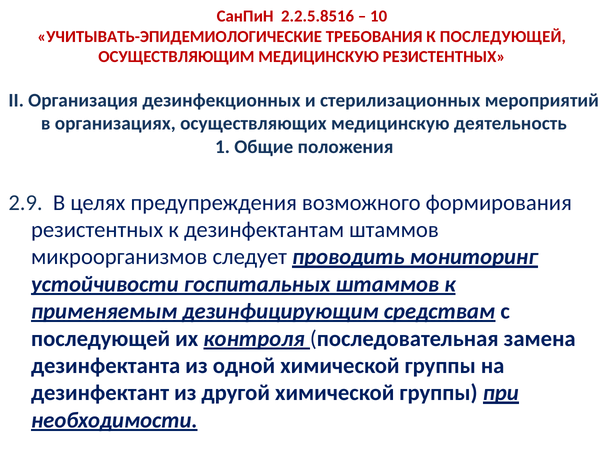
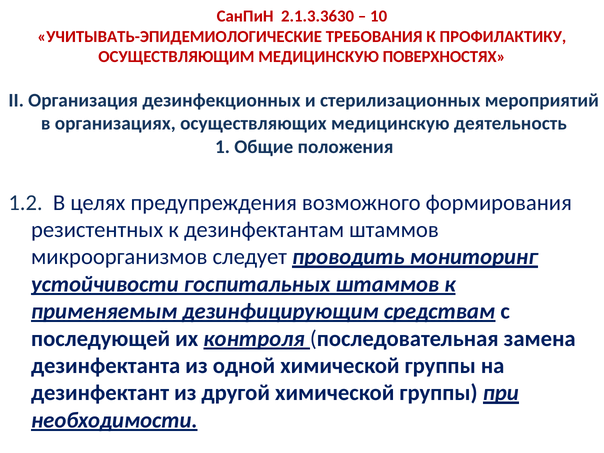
2.2.5.8516: 2.2.5.8516 -> 2.1.3.3630 (318, 16)
К ПОСЛЕДУЮЩЕЙ: ПОСЛЕДУЮЩЕЙ -> ПРОФИЛАКТИКУ (503, 37)
МЕДИЦИНСКУЮ РЕЗИСТЕНТНЫХ: РЕЗИСТЕНТНЫХ -> ПОВЕРХНОСТЯХ (444, 57)
2.9: 2.9 -> 1.2 (26, 203)
